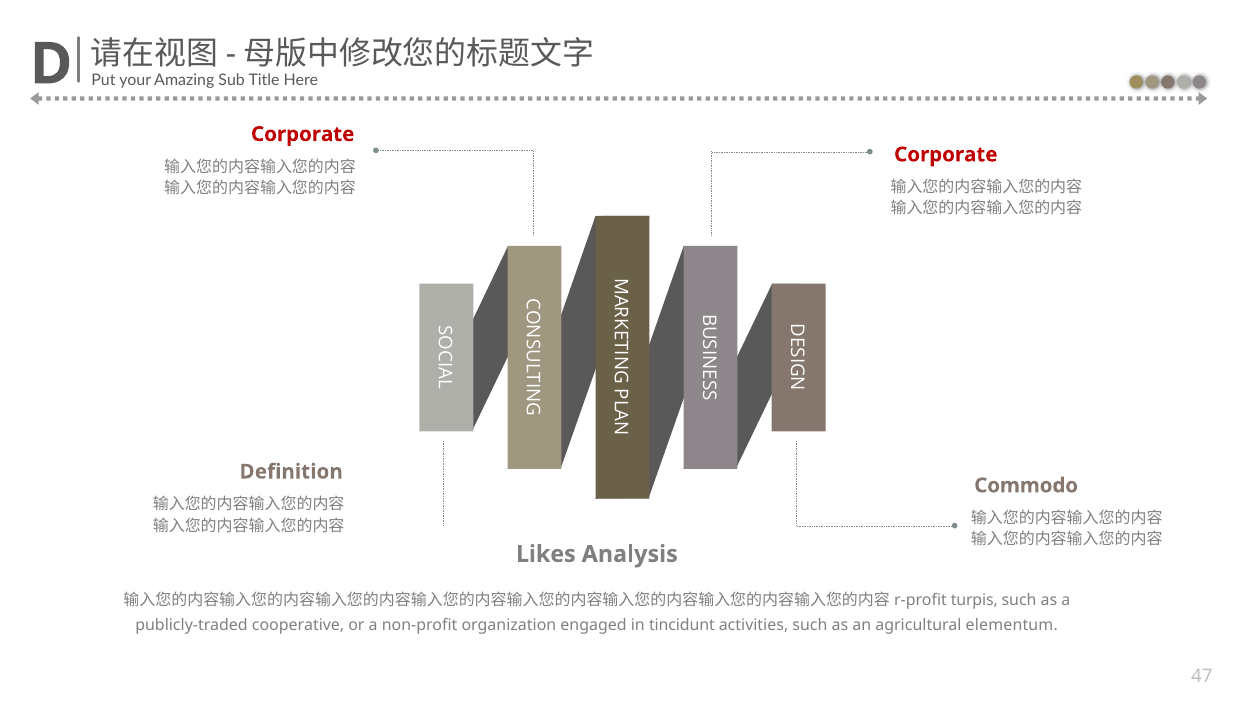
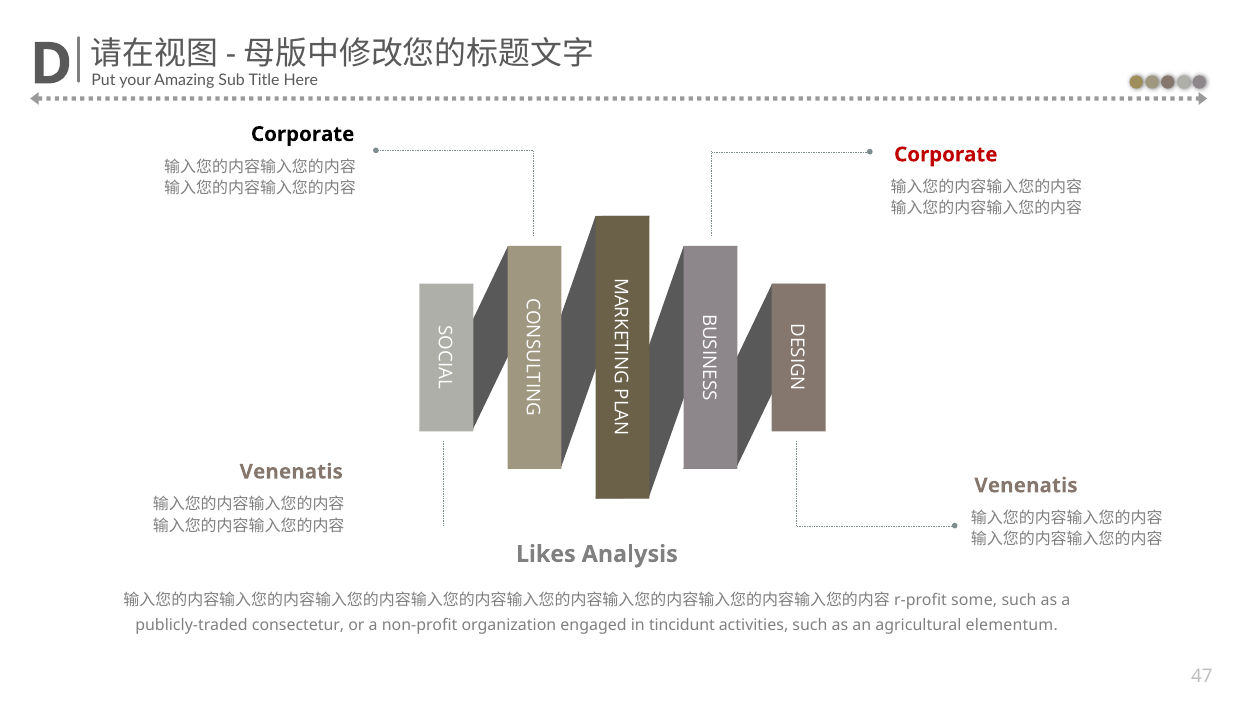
Corporate colour: red -> black (303, 134)
Definition: Definition -> Venenatis (291, 472)
Commodo: Commodo -> Venenatis (1026, 486)
turpis: turpis -> some (974, 601)
cooperative: cooperative -> consectetur (298, 626)
